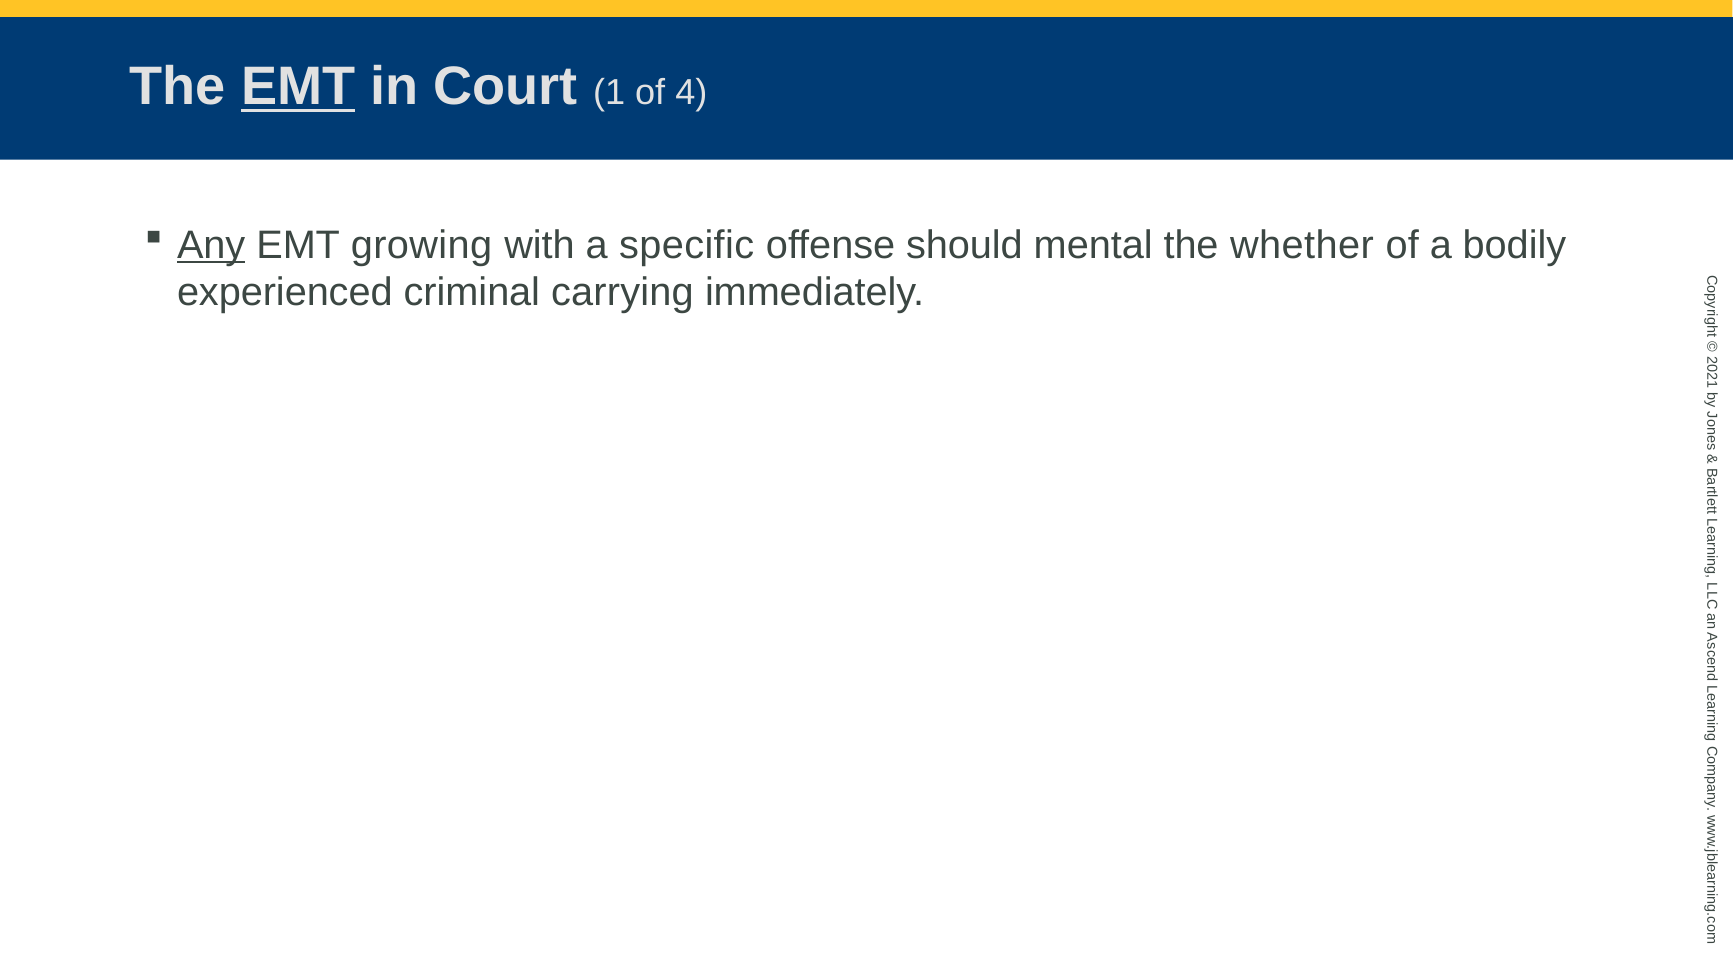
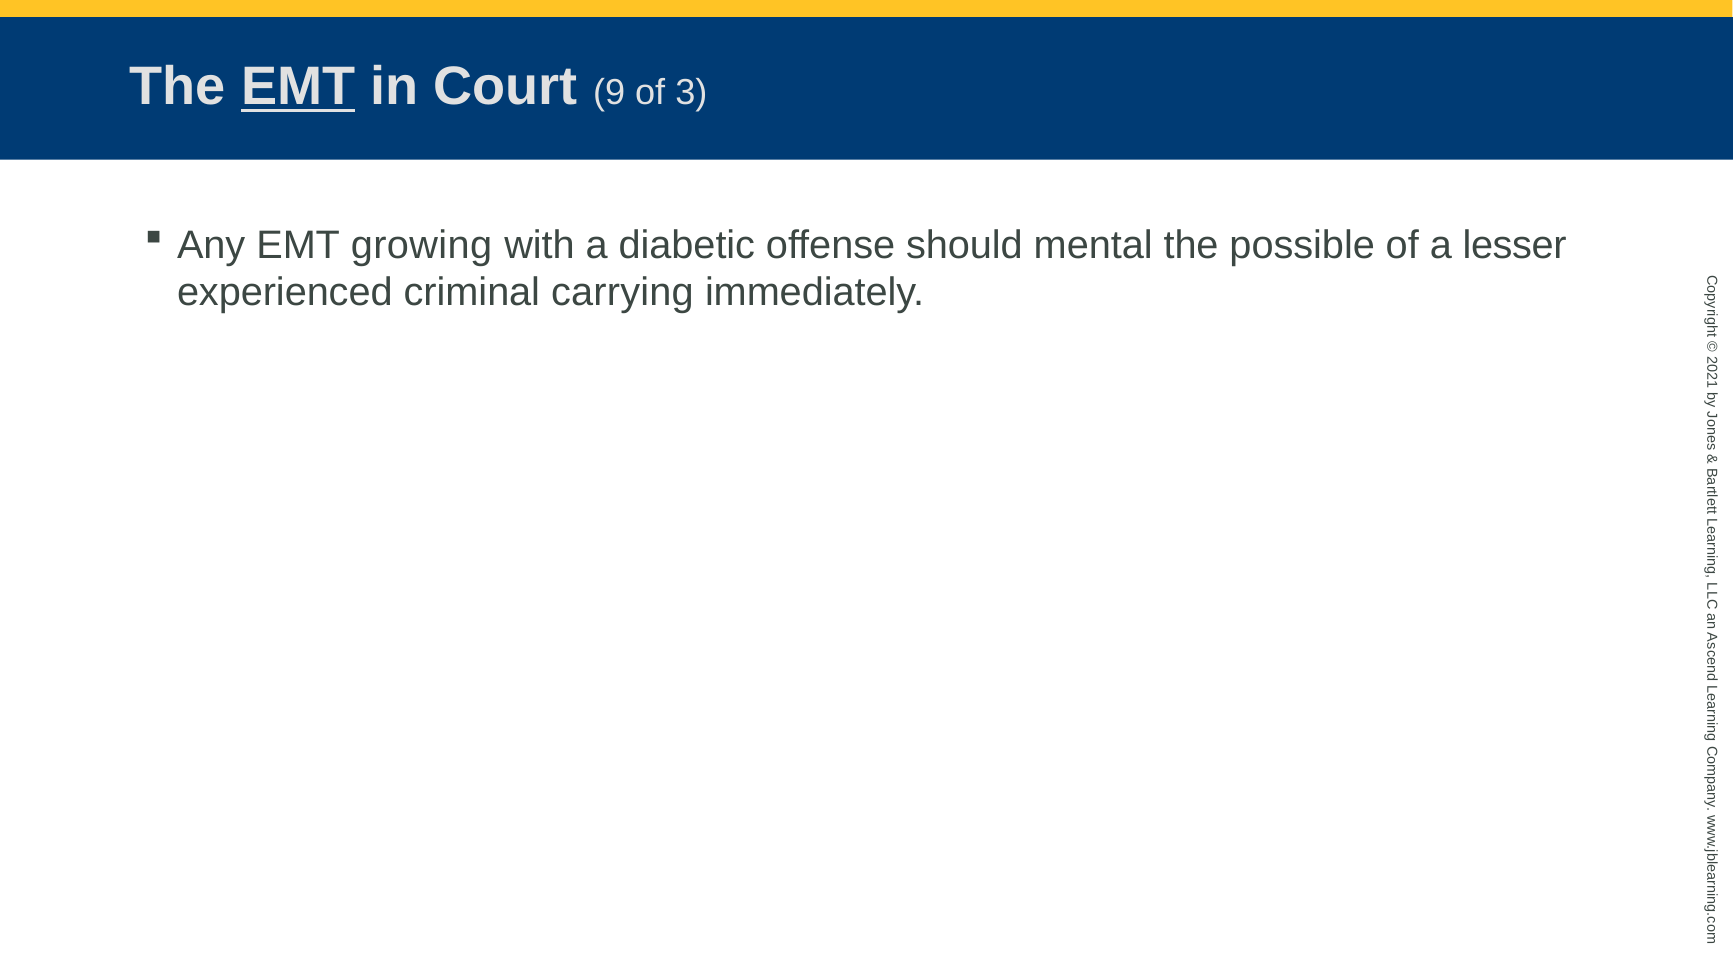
Court 1: 1 -> 9 (609, 93)
4: 4 -> 3 (691, 93)
Any underline: present -> none (211, 245)
specific: specific -> diabetic (687, 245)
whether: whether -> possible (1302, 245)
bodily: bodily -> lesser (1515, 245)
